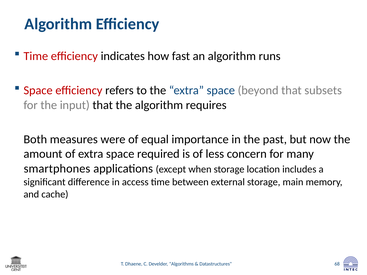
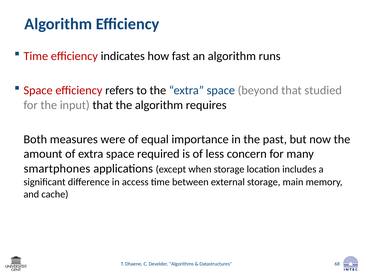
subsets: subsets -> studied (323, 90)
